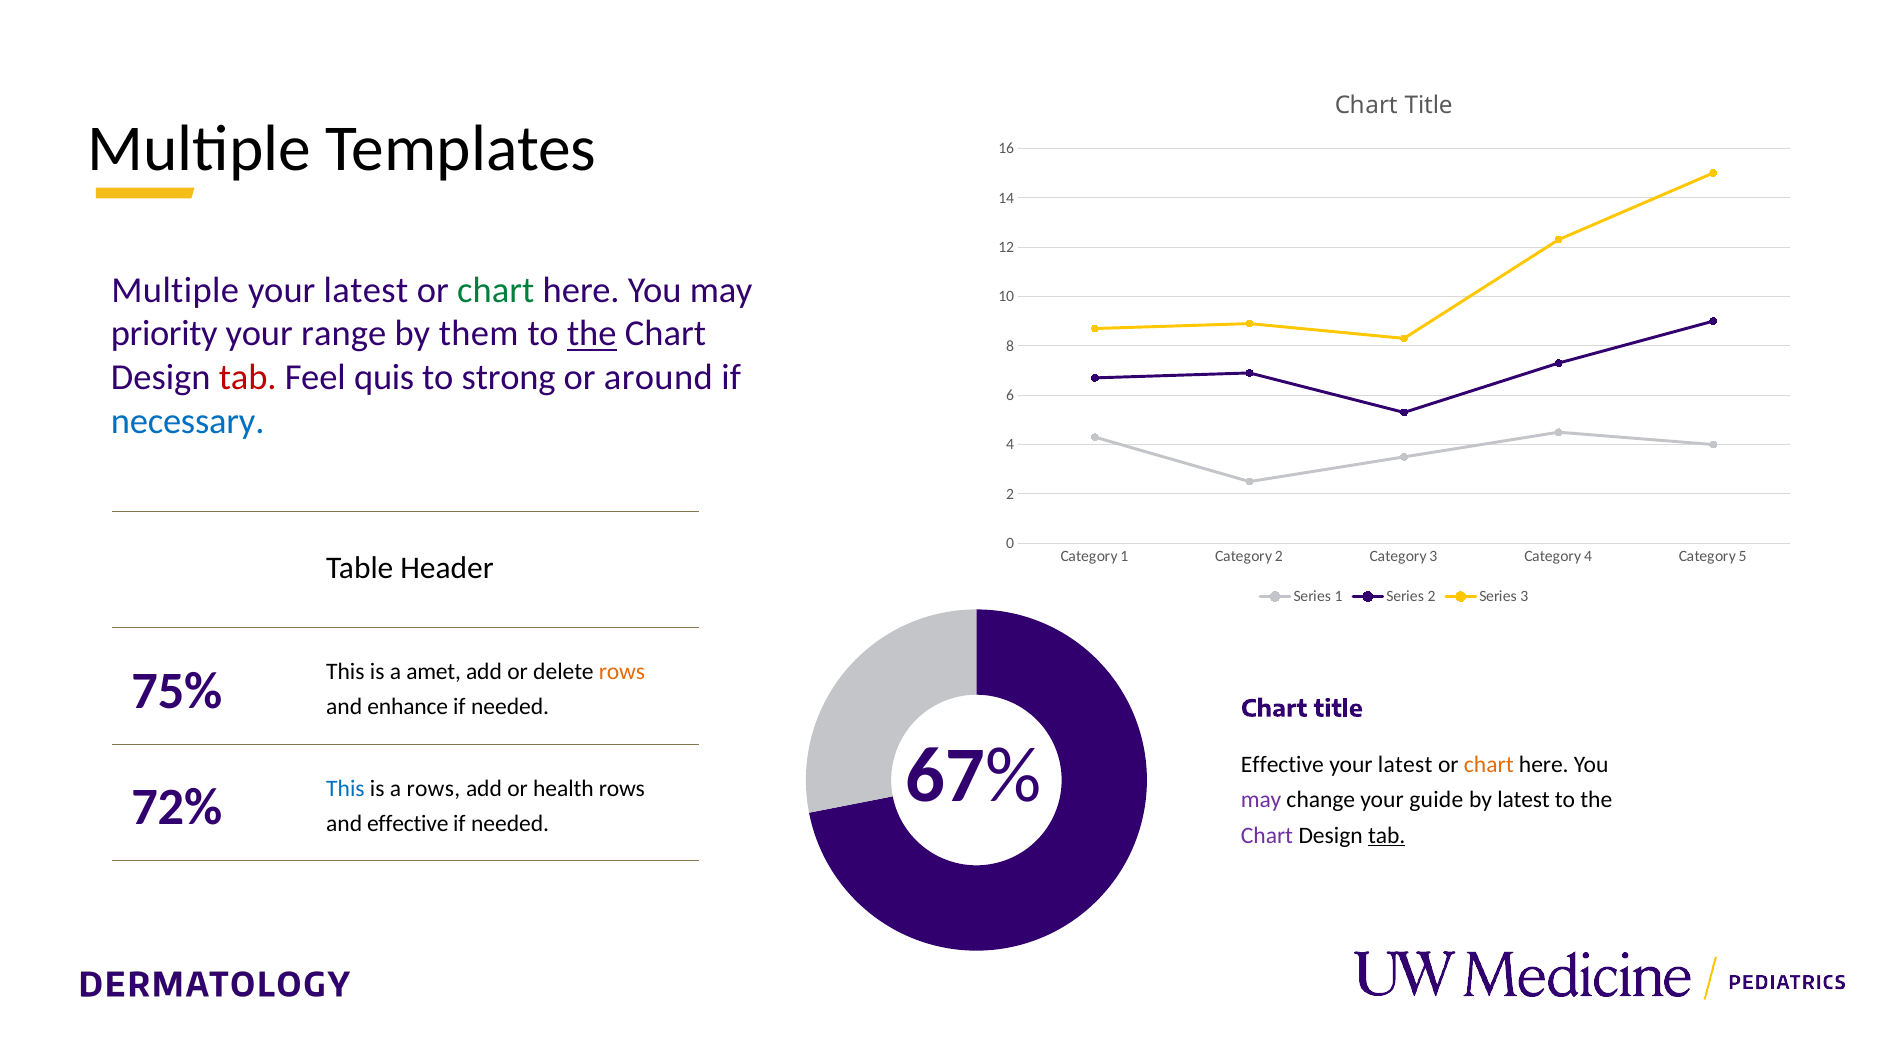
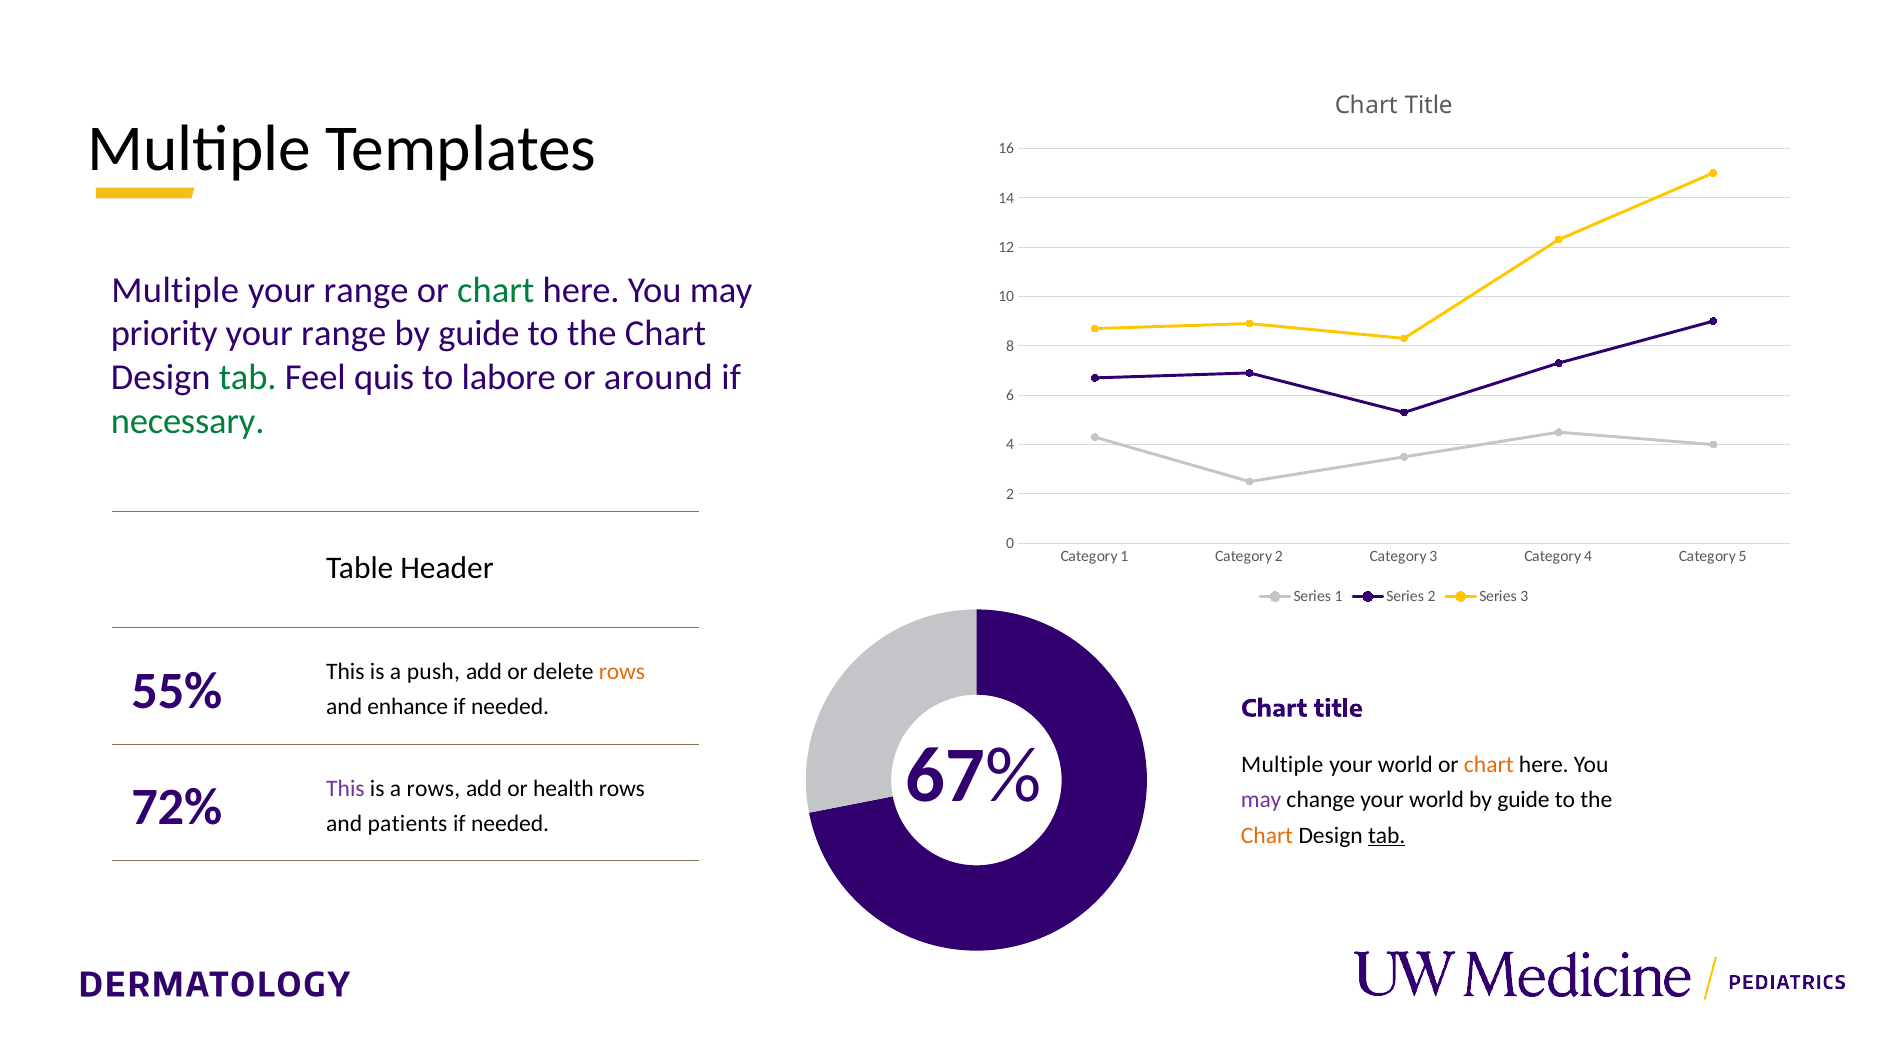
latest: latest -> range (366, 290)
them: them -> guide (479, 334)
the underline: present -> none (592, 334)
tab colour: red -> green (248, 378)
strong: strong -> labore (509, 378)
necessary colour: blue -> green (188, 422)
75%: 75% -> 55% (177, 691)
amet: amet -> push (433, 671)
Effective: Effective -> Multiple (1282, 764)
latest: latest -> world (1405, 764)
This colour: blue -> purple (345, 788)
change your guide: guide -> world (1436, 800)
latest: latest -> guide (1524, 800)
and effective: effective -> patients (408, 823)
Chart colour: purple -> orange (1267, 835)
